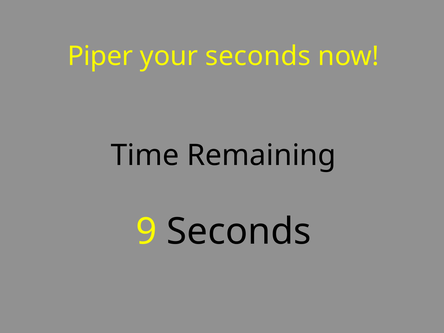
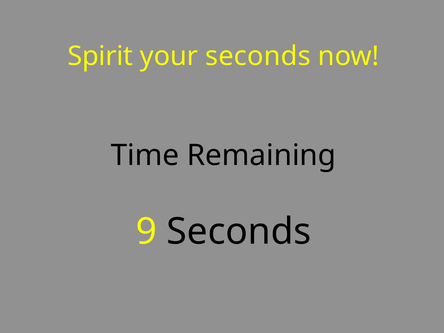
Piper: Piper -> Spirit (100, 56)
